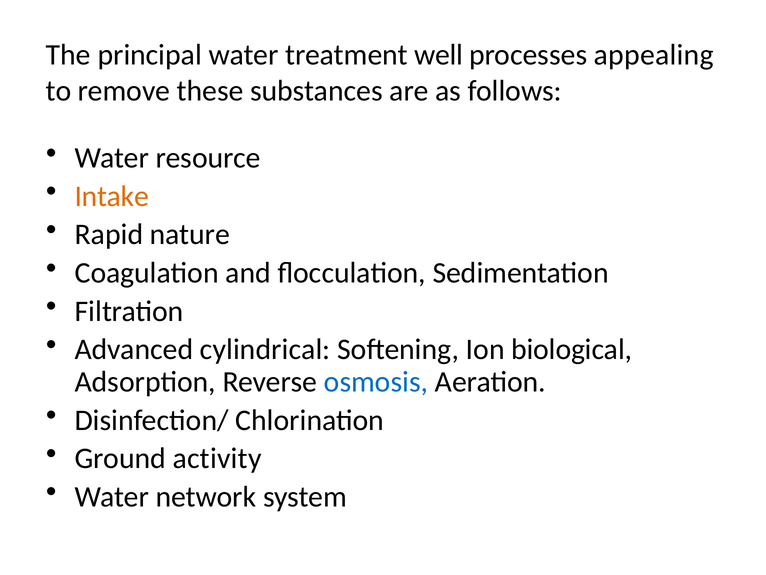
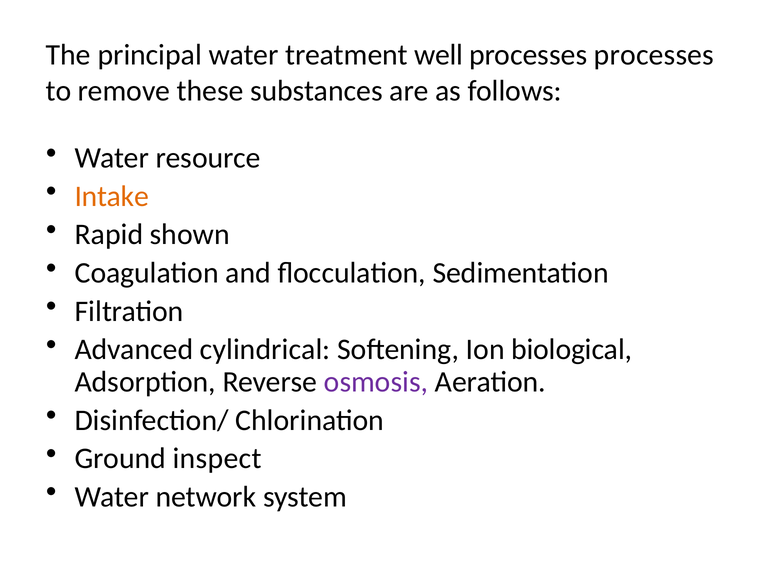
processes appealing: appealing -> processes (654, 55)
nature: nature -> shown (190, 234)
osmosis colour: blue -> purple (376, 382)
activity: activity -> inspect (217, 458)
